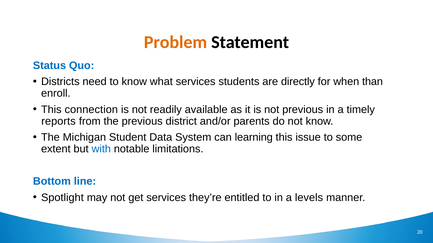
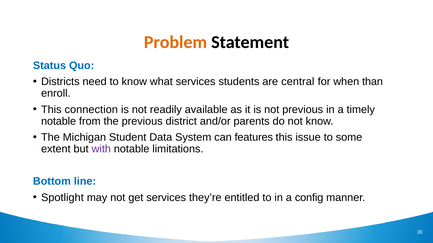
directly: directly -> central (298, 82)
reports: reports -> notable (59, 121)
learning: learning -> features (254, 138)
with colour: blue -> purple (101, 149)
levels: levels -> config (309, 198)
